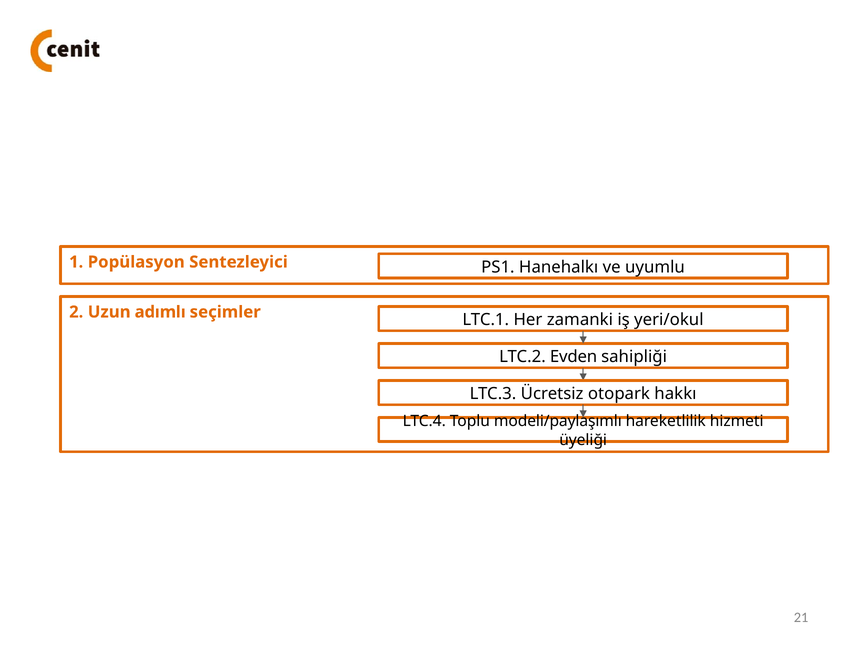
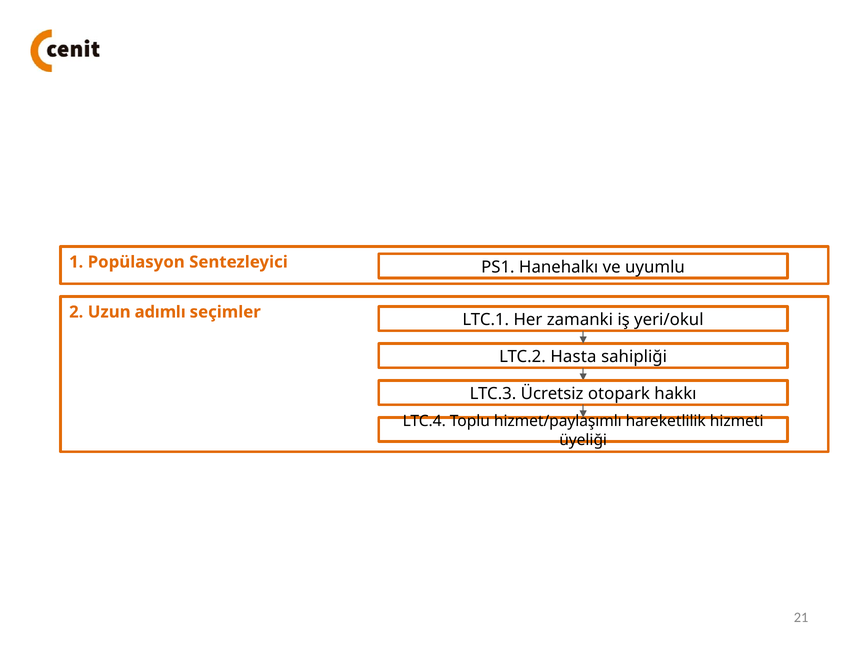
Evden: Evden -> Hasta (573, 357)
modeli/paylaşımlı: modeli/paylaşımlı -> hizmet/paylaşımlı (558, 421)
